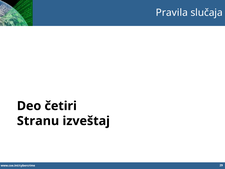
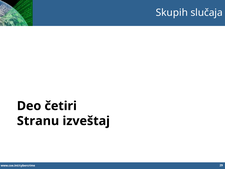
Pravila: Pravila -> Skupih (172, 13)
